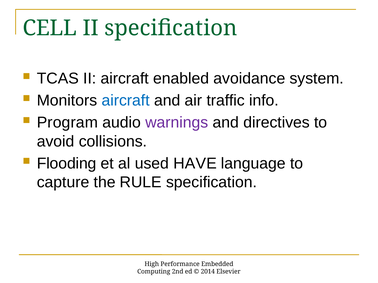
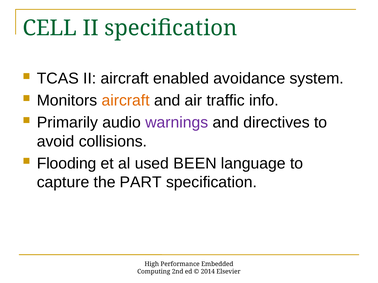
aircraft colour: blue -> orange (126, 101)
Program: Program -> Primarily (67, 123)
HAVE: HAVE -> BEEN (195, 164)
RULE: RULE -> PART (141, 183)
